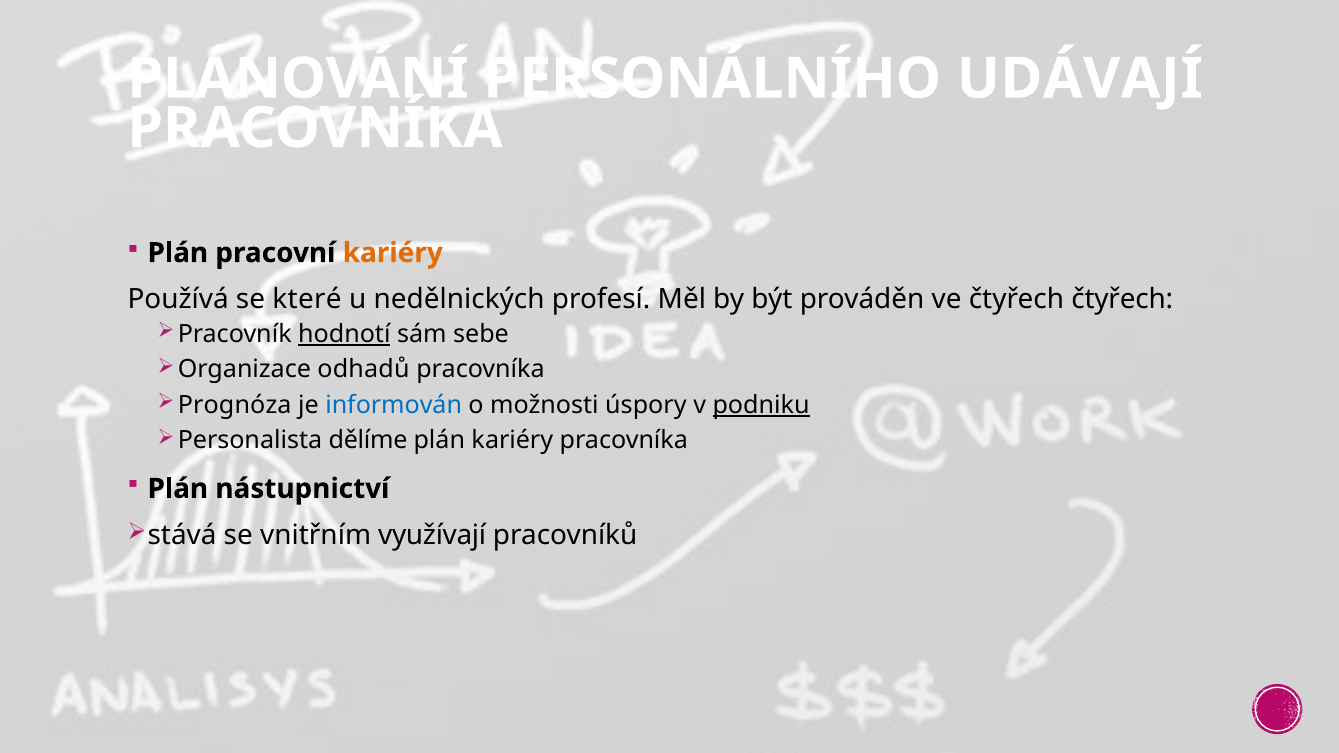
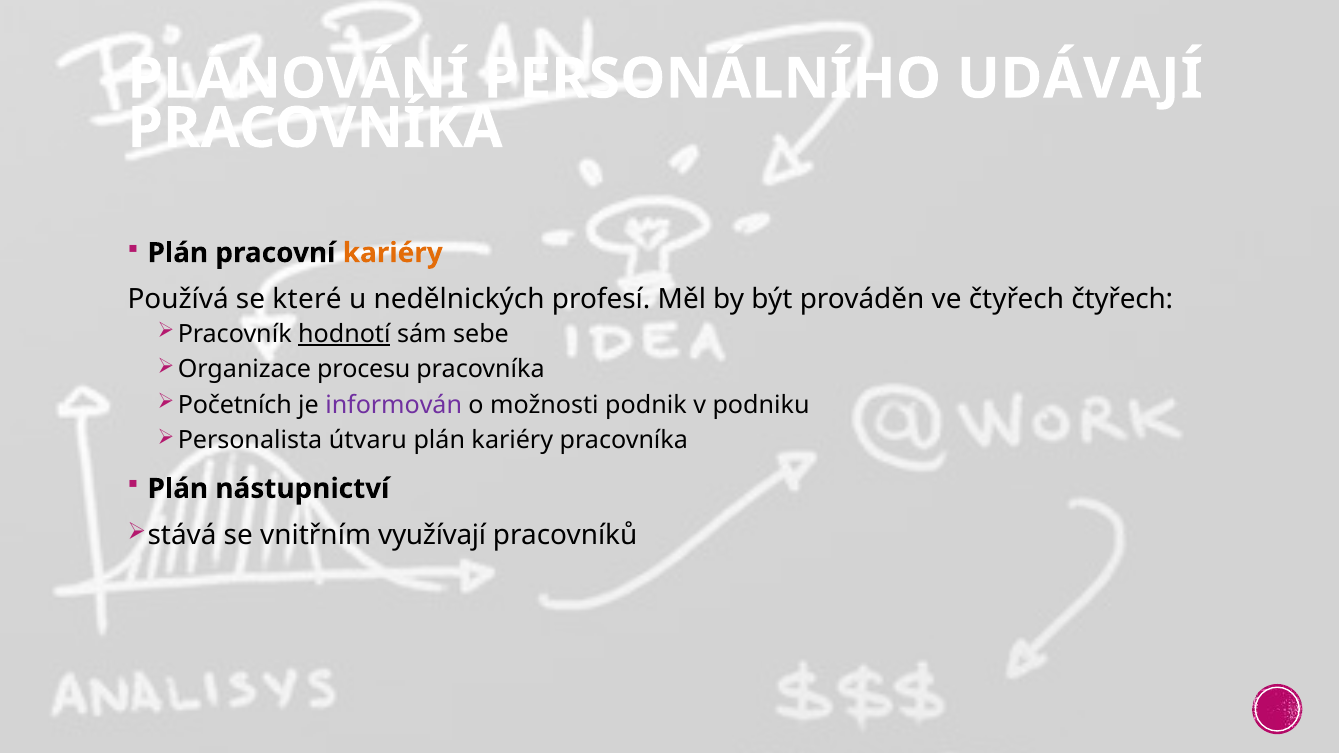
odhadů: odhadů -> procesu (364, 370)
Prognóza: Prognóza -> Početních (235, 405)
informován colour: blue -> purple (394, 405)
úspory: úspory -> podnik (646, 405)
podniku underline: present -> none (761, 405)
dělíme: dělíme -> útvaru (368, 441)
